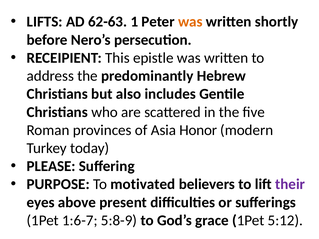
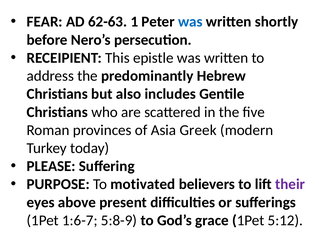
LIFTS: LIFTS -> FEAR (45, 22)
was colour: orange -> blue (190, 22)
Honor: Honor -> Greek (198, 130)
